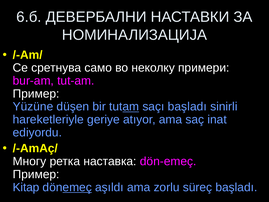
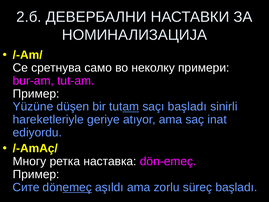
6.б: 6.б -> 2.б (29, 17)
Kitap: Kitap -> Сите (26, 187)
